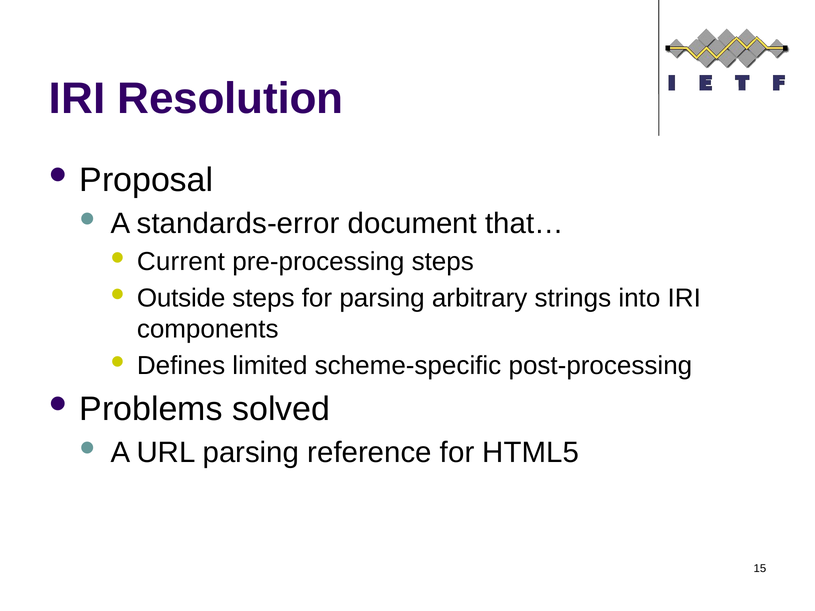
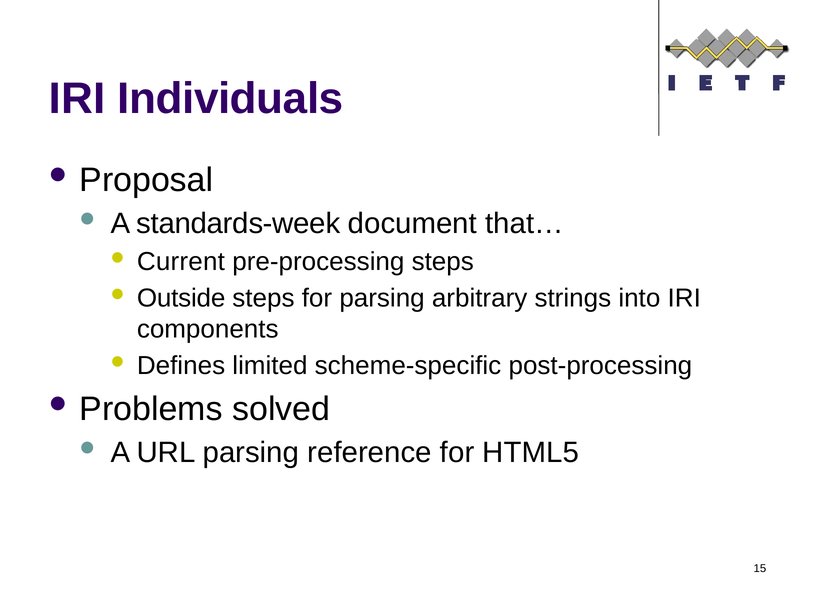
Resolution: Resolution -> Individuals (230, 99)
standards-error: standards-error -> standards-week (238, 224)
